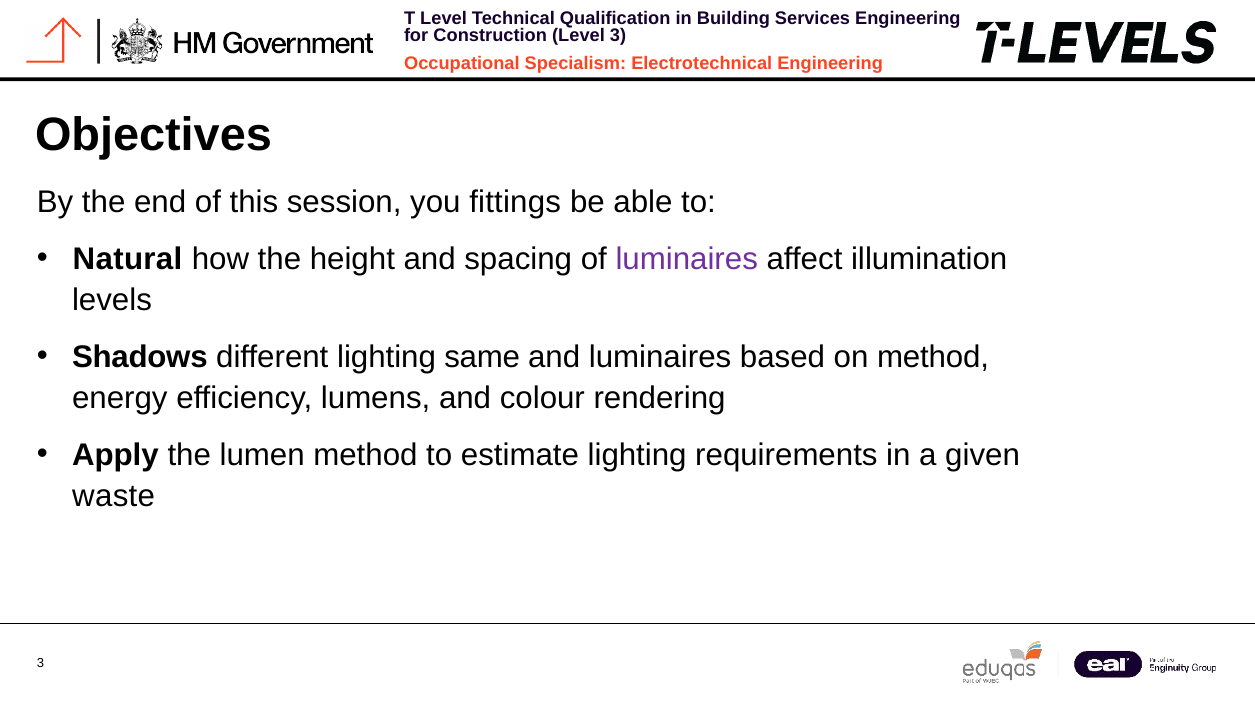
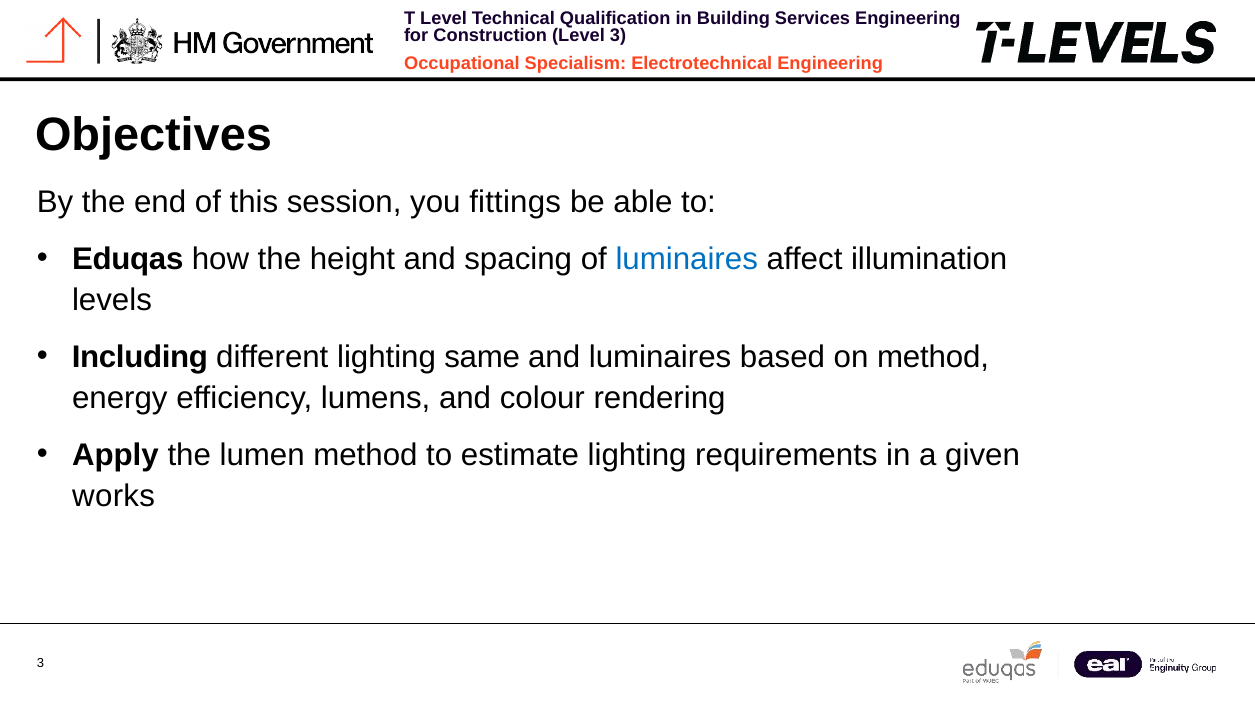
Natural: Natural -> Eduqas (128, 259)
luminaires colour: purple -> blue (687, 259)
Shadows: Shadows -> Including (140, 357)
waste: waste -> works (114, 497)
